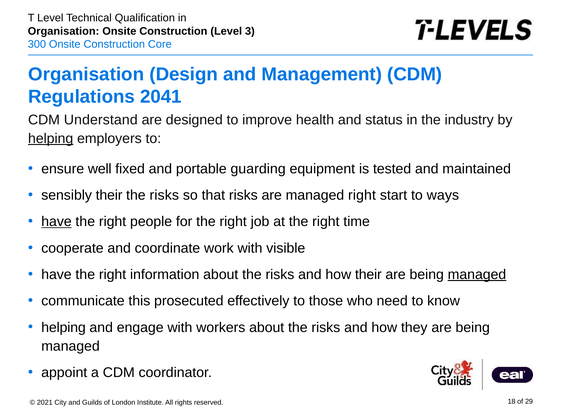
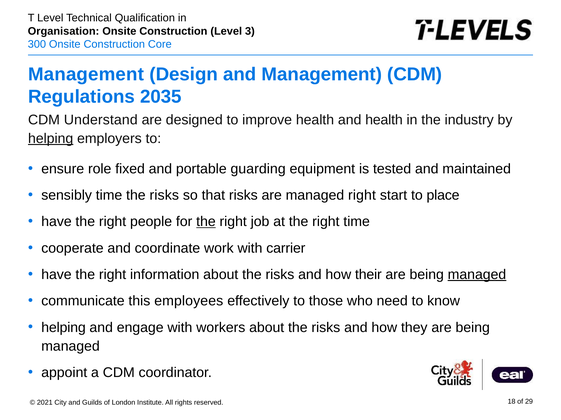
Organisation: Organisation -> Management (86, 74)
2041: 2041 -> 2035 (161, 97)
and status: status -> health (384, 120)
well: well -> role (100, 169)
sensibly their: their -> time (109, 196)
ways: ways -> place (443, 196)
have underline: present -> none (56, 222)
the underline: none -> present (206, 222)
visible: visible -> carrier (286, 249)
prosecuted: prosecuted -> employees (189, 302)
